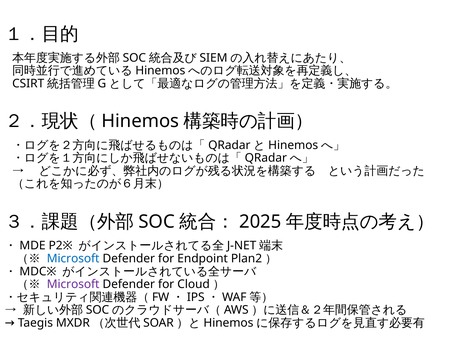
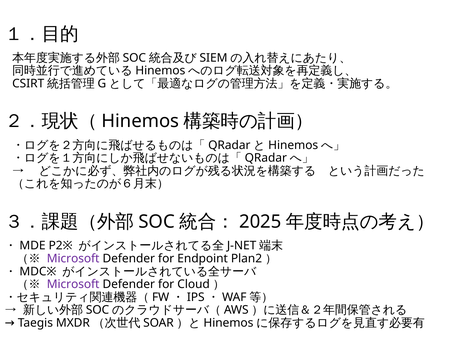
Microsoft colour: blue -> purple (73, 259)
